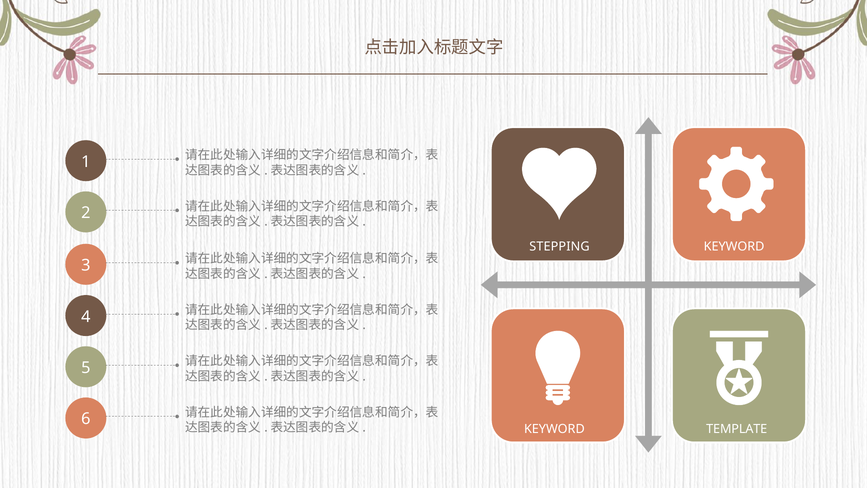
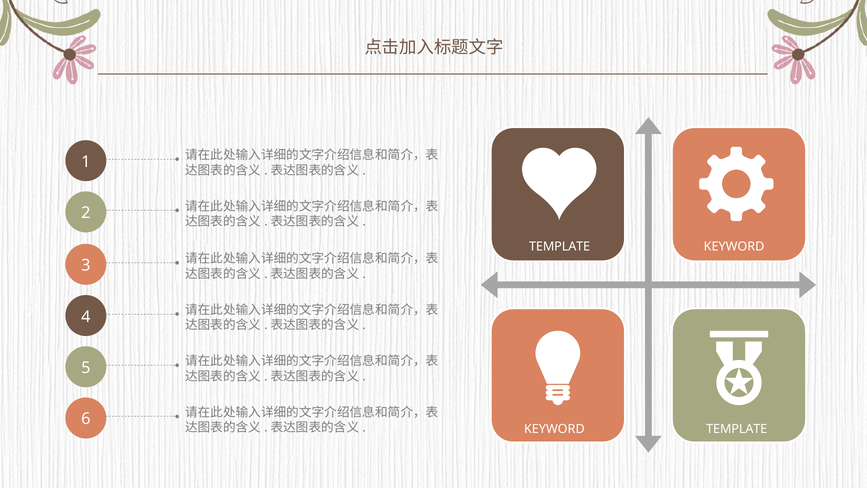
STEPPING: STEPPING -> TEMPLATE (560, 247)
